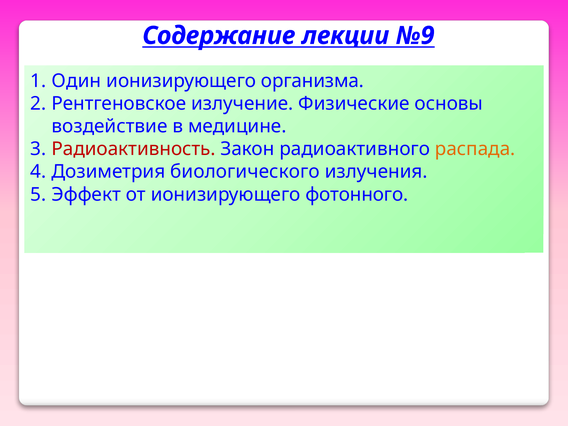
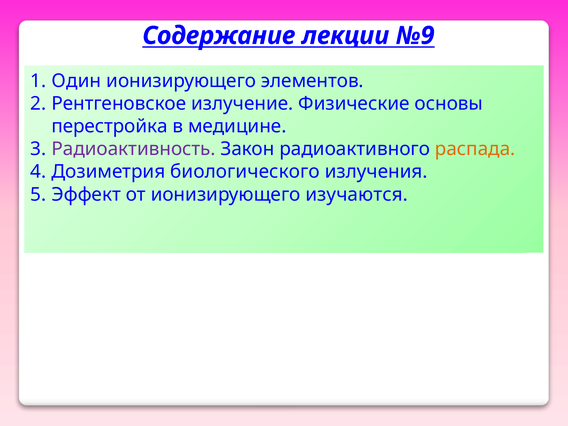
организма: организма -> элементов (312, 81)
воздействие: воздействие -> перестройка (110, 126)
Радиоактивность colour: red -> purple (134, 149)
фотонного: фотонного -> изучаются (357, 194)
